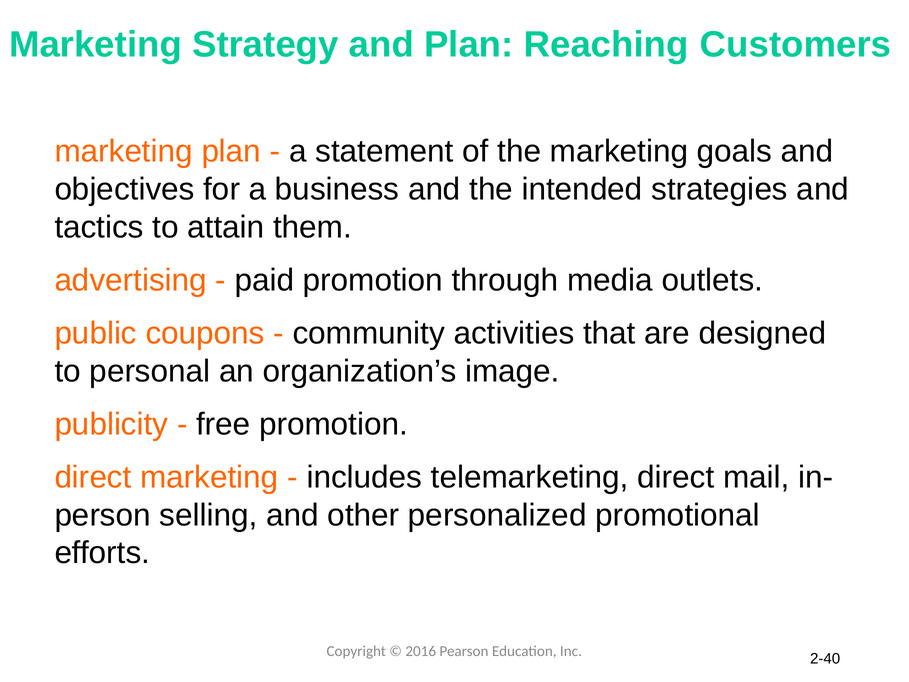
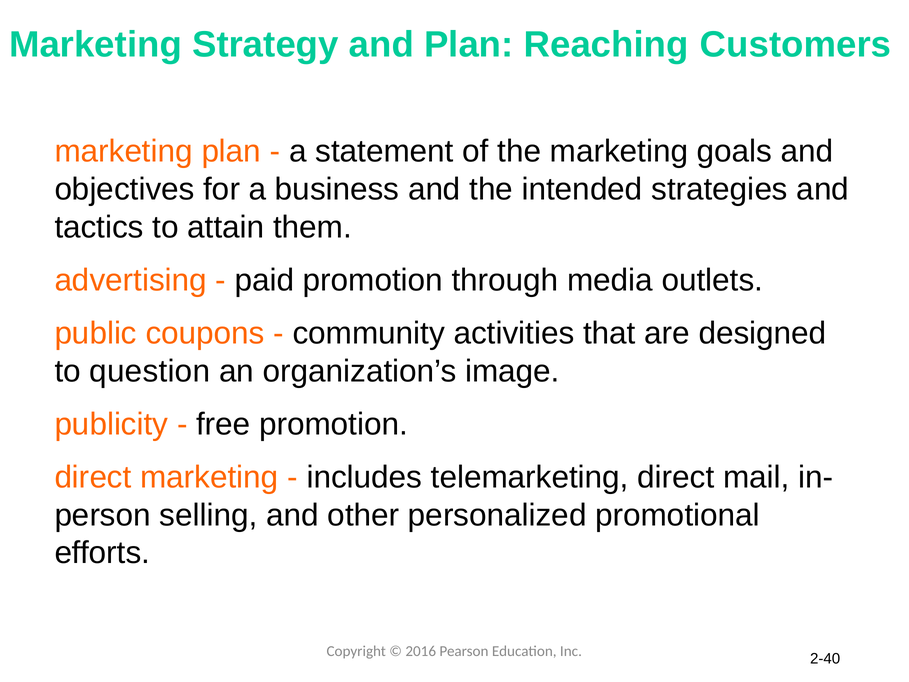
personal: personal -> question (150, 371)
